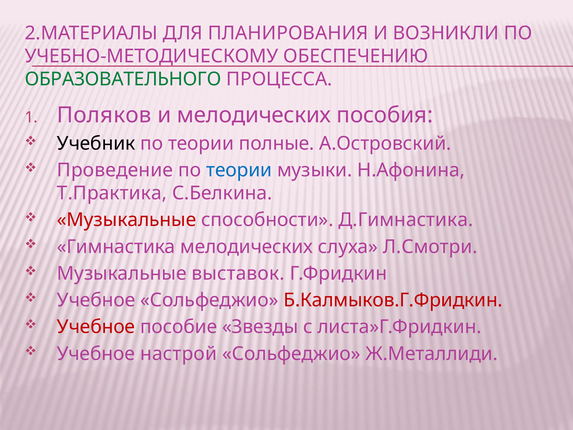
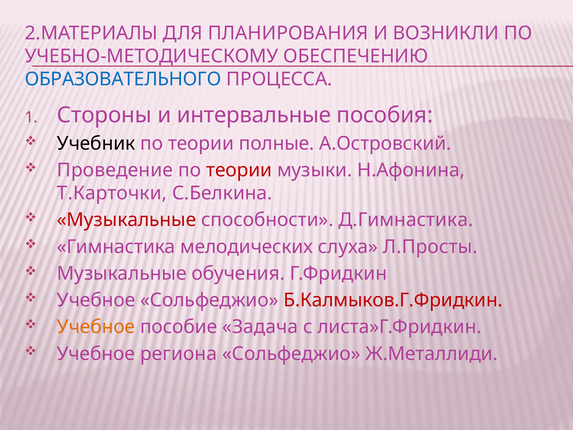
ОБРАЗОВАТЕЛЬНОГО colour: green -> blue (123, 79)
Поляков: Поляков -> Стороны (104, 115)
и мелодических: мелодических -> интервальные (254, 115)
теории colour: blue -> red (239, 170)
Т.Практика: Т.Практика -> Т.Карточки (112, 193)
Л.Смотри: Л.Смотри -> Л.Просты (430, 247)
выставок: выставок -> обучения (238, 273)
Учебное colour: red -> orange (96, 327)
Звезды: Звезды -> Задача (260, 327)
настрой: настрой -> региона (179, 354)
